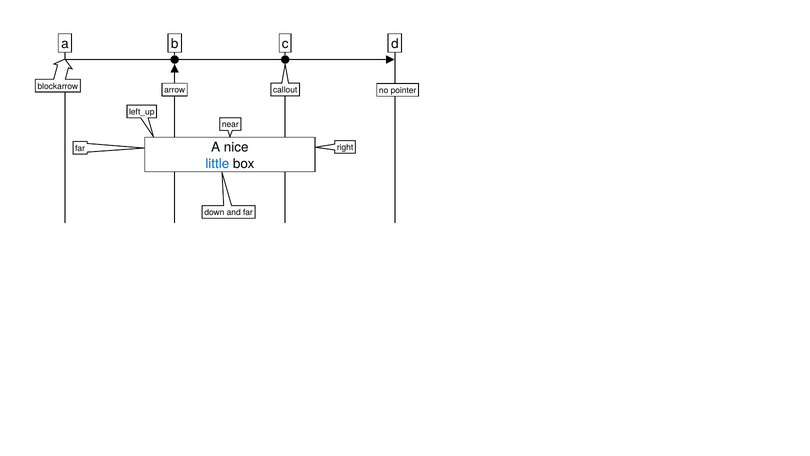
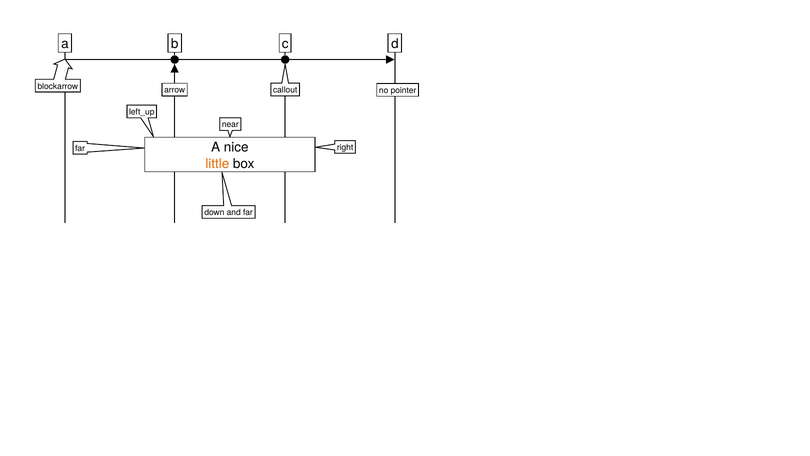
little colour: blue -> orange (217, 163)
